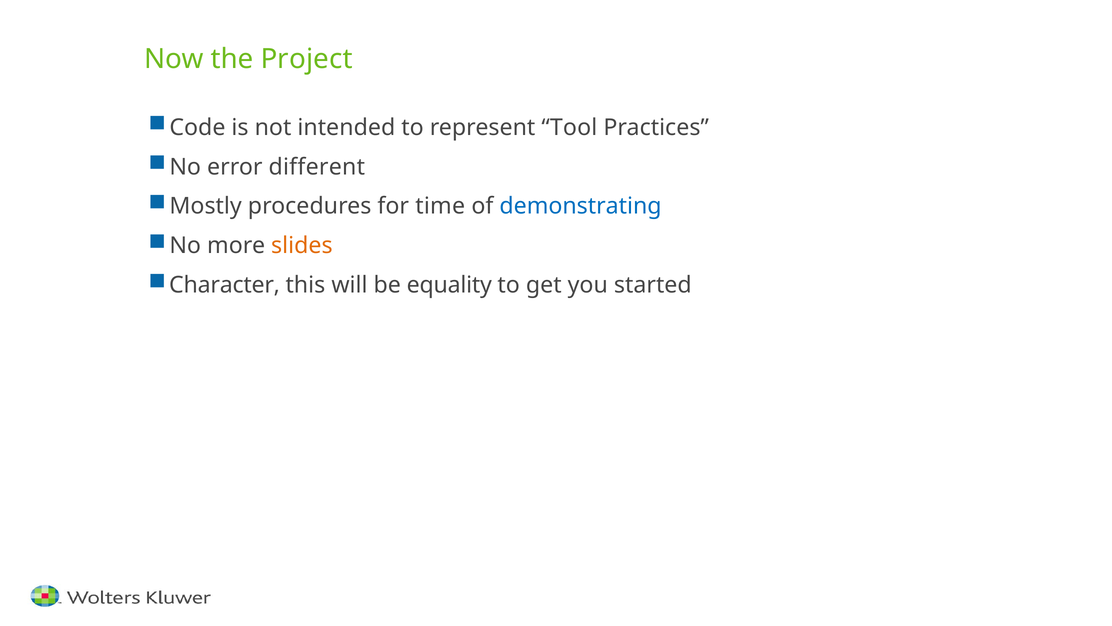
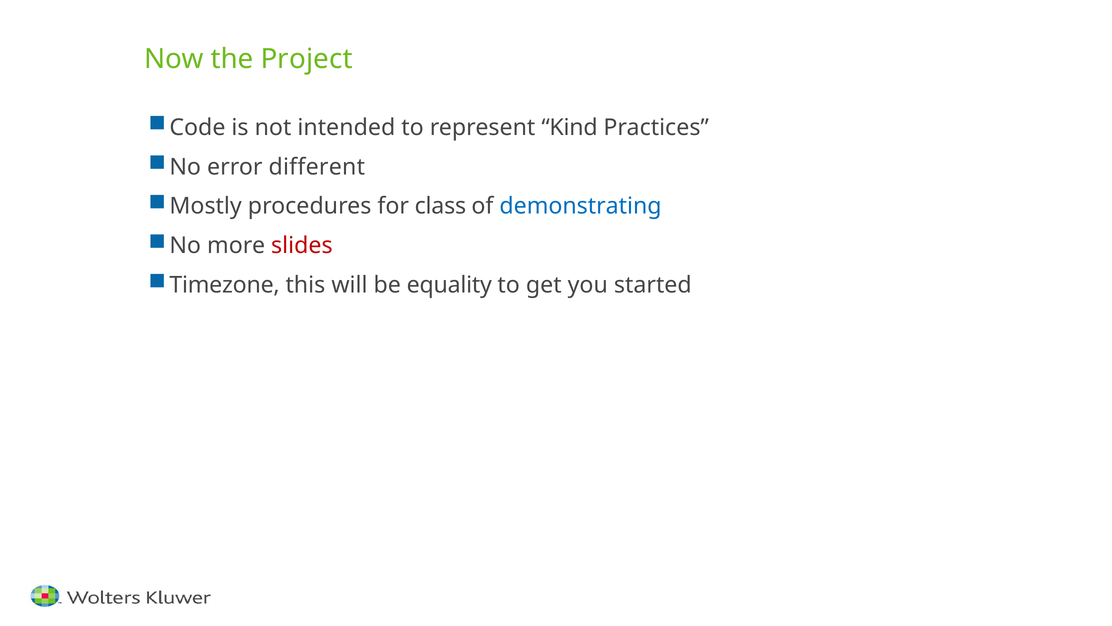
Tool: Tool -> Kind (570, 127)
time: time -> class (440, 206)
slides colour: orange -> red (302, 246)
Character: Character -> Timezone (225, 285)
